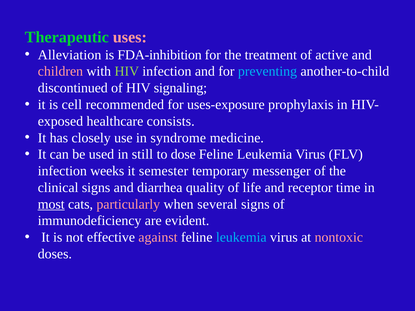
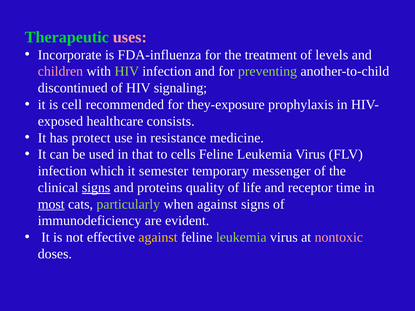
Alleviation: Alleviation -> Incorporate (70, 55)
FDA-inhibition: FDA-inhibition -> FDA-influenza (160, 55)
active: active -> levels (332, 55)
preventing colour: light blue -> light green (267, 71)
uses-exposure: uses-exposure -> they-exposure (226, 105)
closely: closely -> protect (91, 138)
syndrome: syndrome -> resistance (178, 138)
still: still -> that (142, 154)
dose: dose -> cells (183, 154)
weeks: weeks -> which (107, 171)
signs underline: none -> present (96, 188)
diarrhea: diarrhea -> proteins (160, 188)
particularly colour: pink -> light green (128, 204)
when several: several -> against (217, 204)
against colour: pink -> yellow (158, 237)
leukemia colour: light blue -> light green (241, 237)
